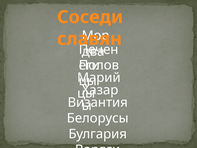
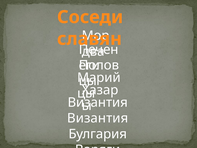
Белорусы: Белорусы -> Византия (98, 118)
